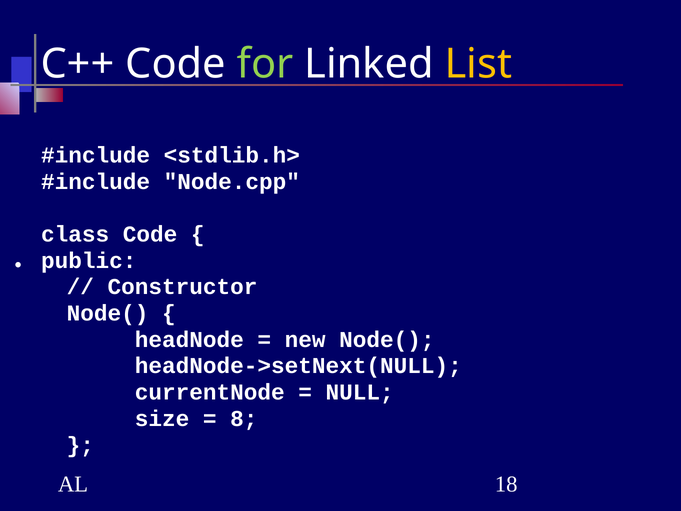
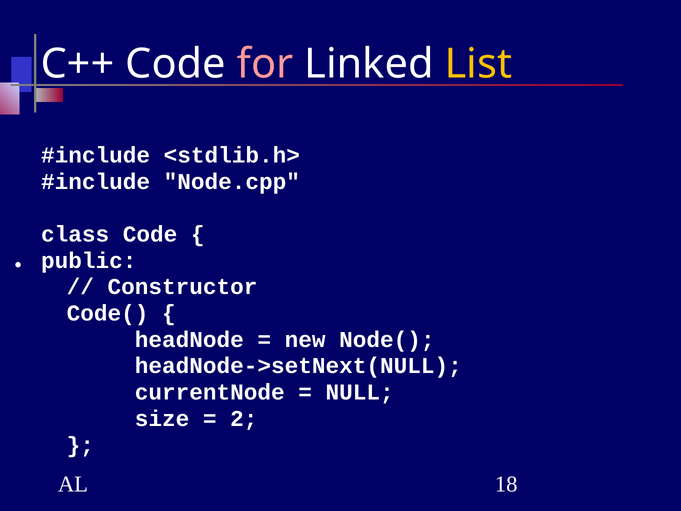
for colour: light green -> pink (265, 64)
Node(: Node( -> Code( (108, 313)
8: 8 -> 2 (244, 418)
